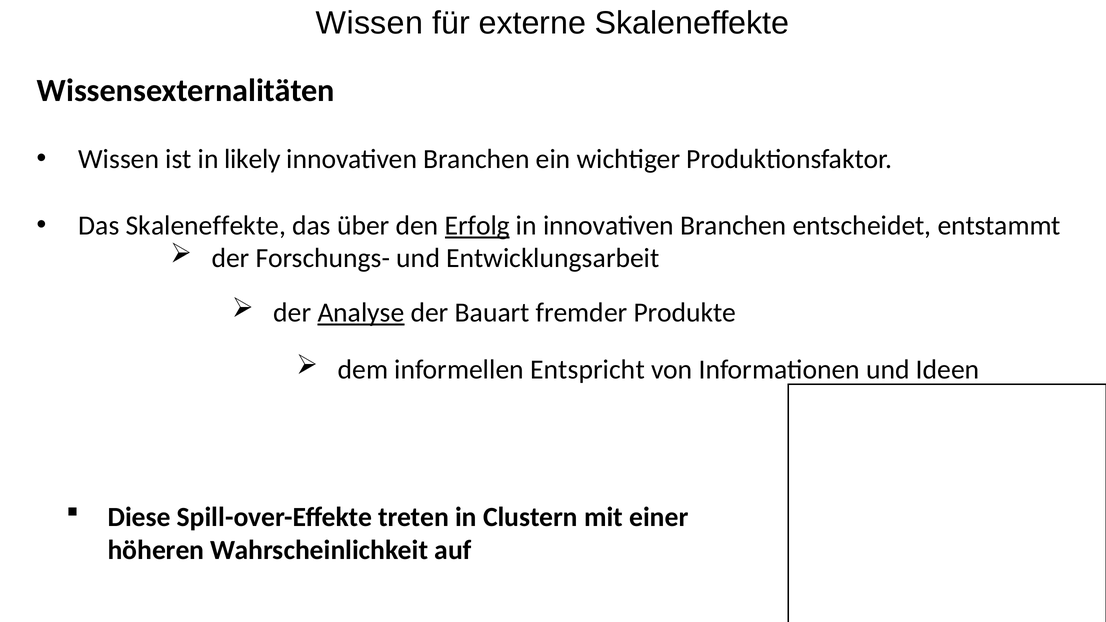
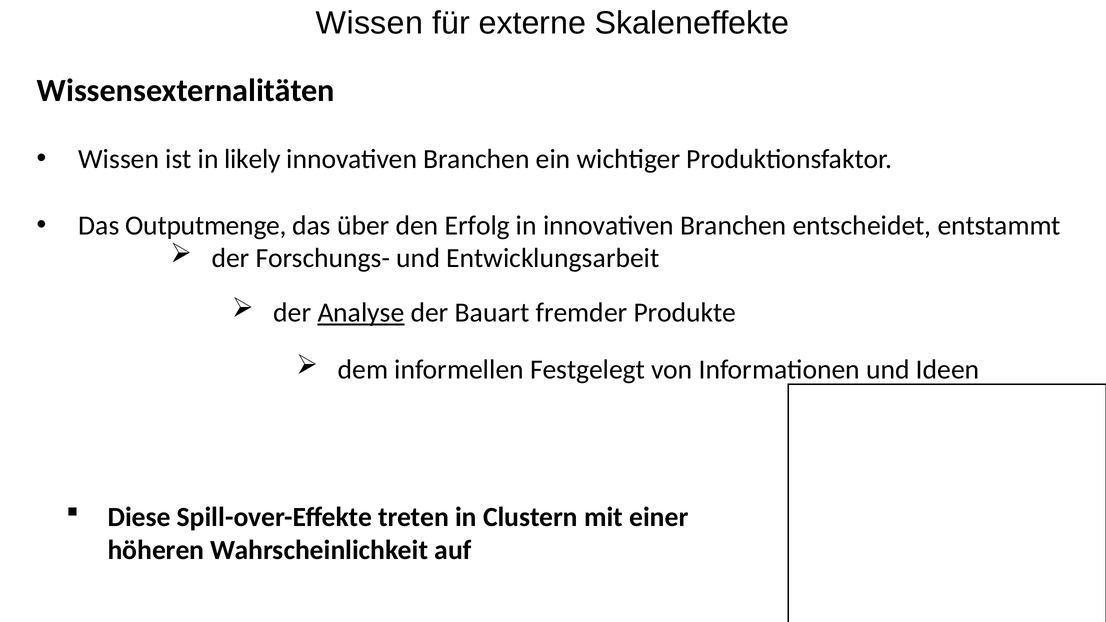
Das Skaleneffekte: Skaleneffekte -> Outputmenge (206, 226)
Erfolg underline: present -> none (477, 226)
Entspricht: Entspricht -> Festgelegt (588, 370)
